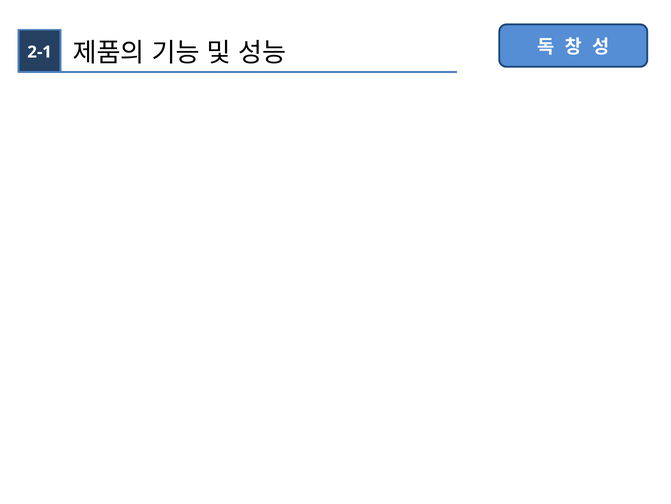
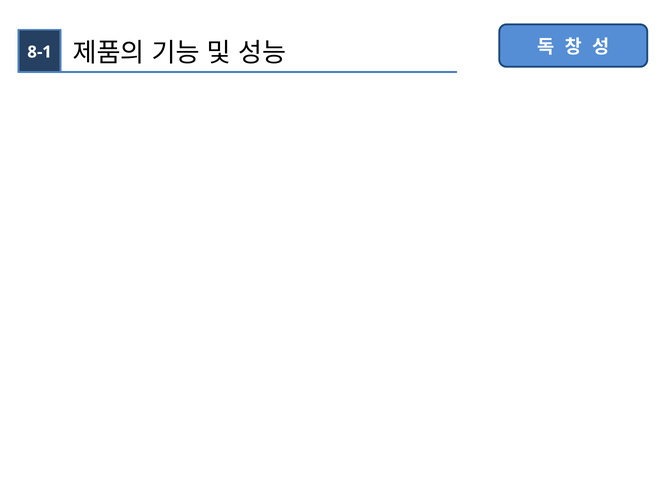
2-1: 2-1 -> 8-1 (40, 52)
